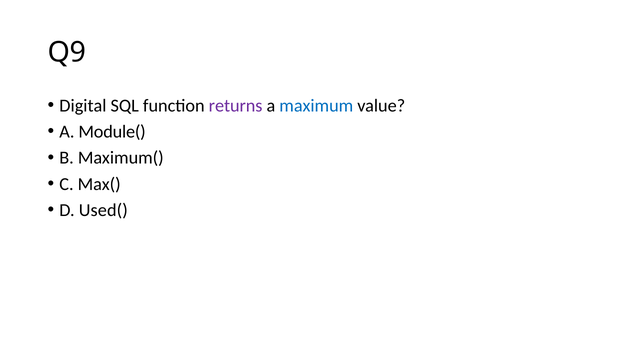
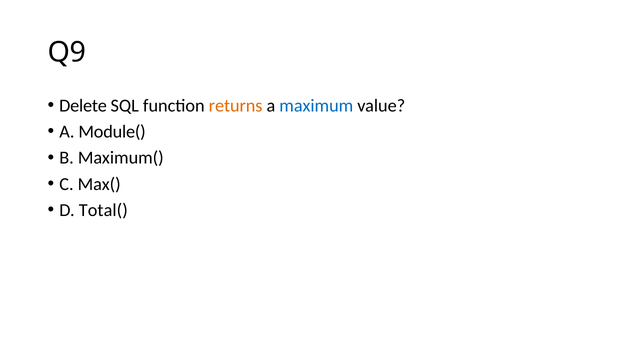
Digital: Digital -> Delete (83, 106)
returns colour: purple -> orange (236, 106)
Used(: Used( -> Total( (103, 210)
